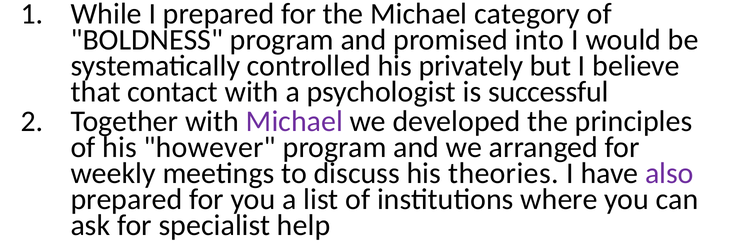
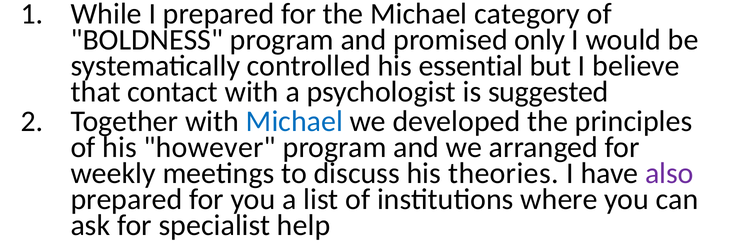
into: into -> only (540, 40)
privately: privately -> essential (471, 66)
successful: successful -> suggested (548, 92)
Michael colour: purple -> blue (294, 121)
